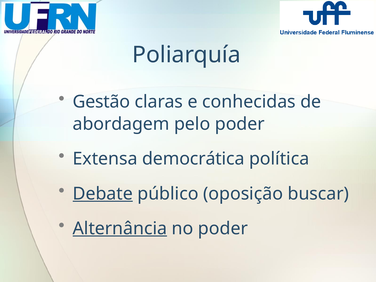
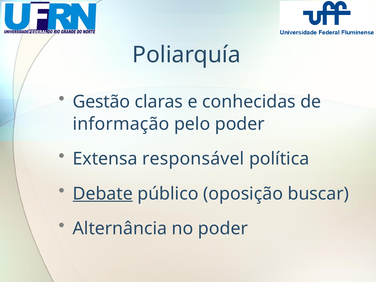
abordagem: abordagem -> informação (121, 124)
democrática: democrática -> responsável (193, 159)
Alternância underline: present -> none (120, 228)
